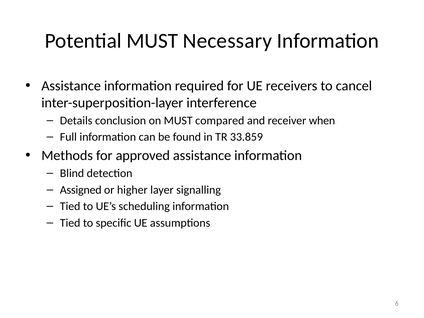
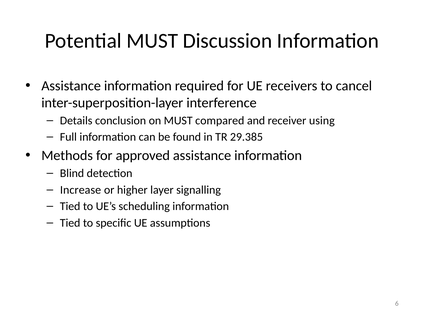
Necessary: Necessary -> Discussion (228, 41)
when: when -> using (322, 121)
33.859: 33.859 -> 29.385 (246, 137)
Assigned: Assigned -> Increase (81, 190)
